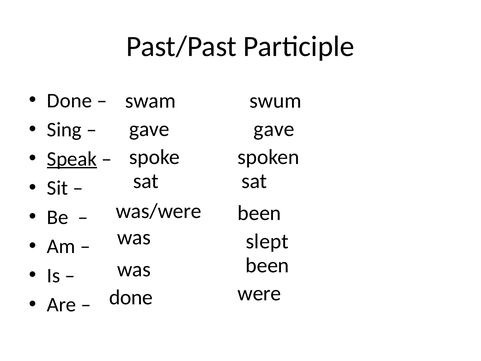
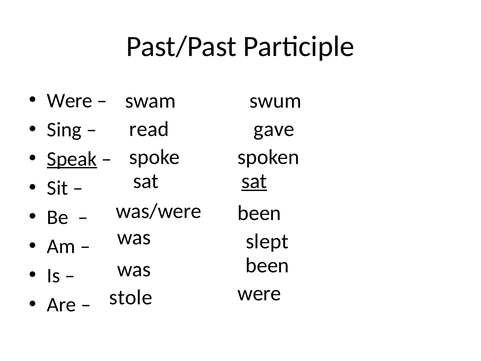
Done: Done -> Were (70, 100)
gave: gave -> read (149, 129)
sat underline: none -> present (254, 181)
done: done -> stole (131, 297)
